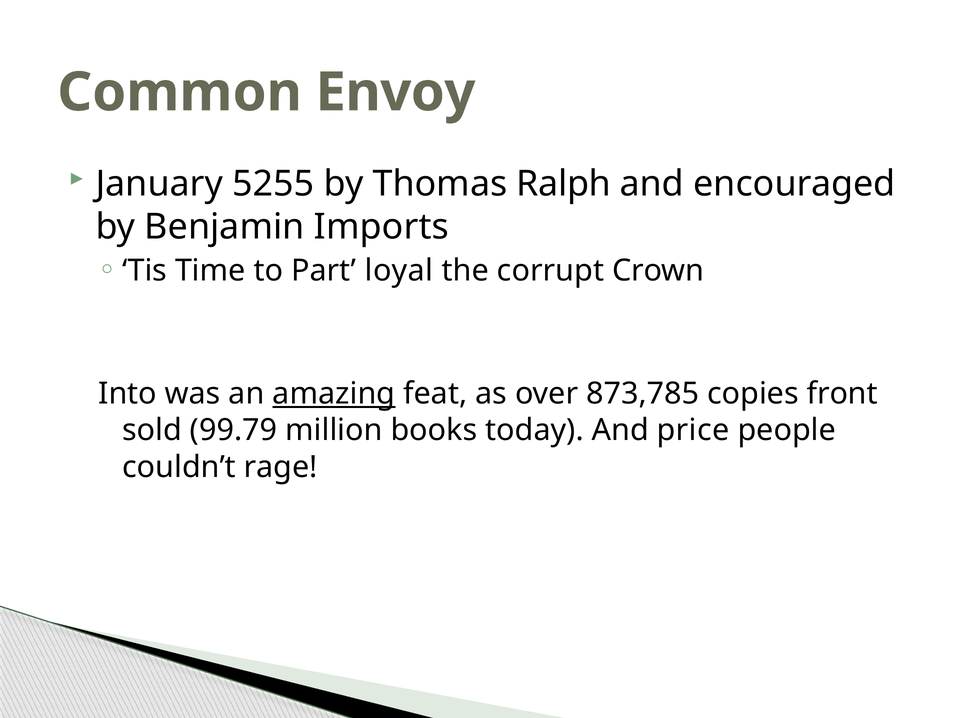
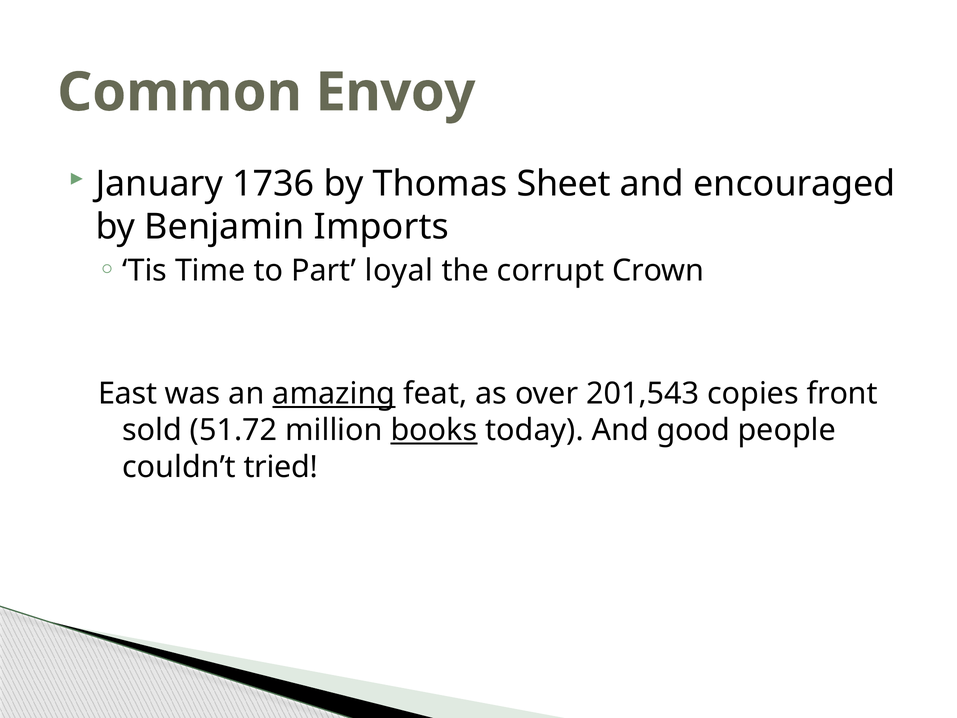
5255: 5255 -> 1736 (273, 184)
Ralph: Ralph -> Sheet (564, 184)
Into: Into -> East (128, 394)
873,785: 873,785 -> 201,543 (643, 394)
99.79: 99.79 -> 51.72 (234, 430)
books underline: none -> present (434, 430)
price: price -> good (693, 430)
rage: rage -> tried (281, 467)
